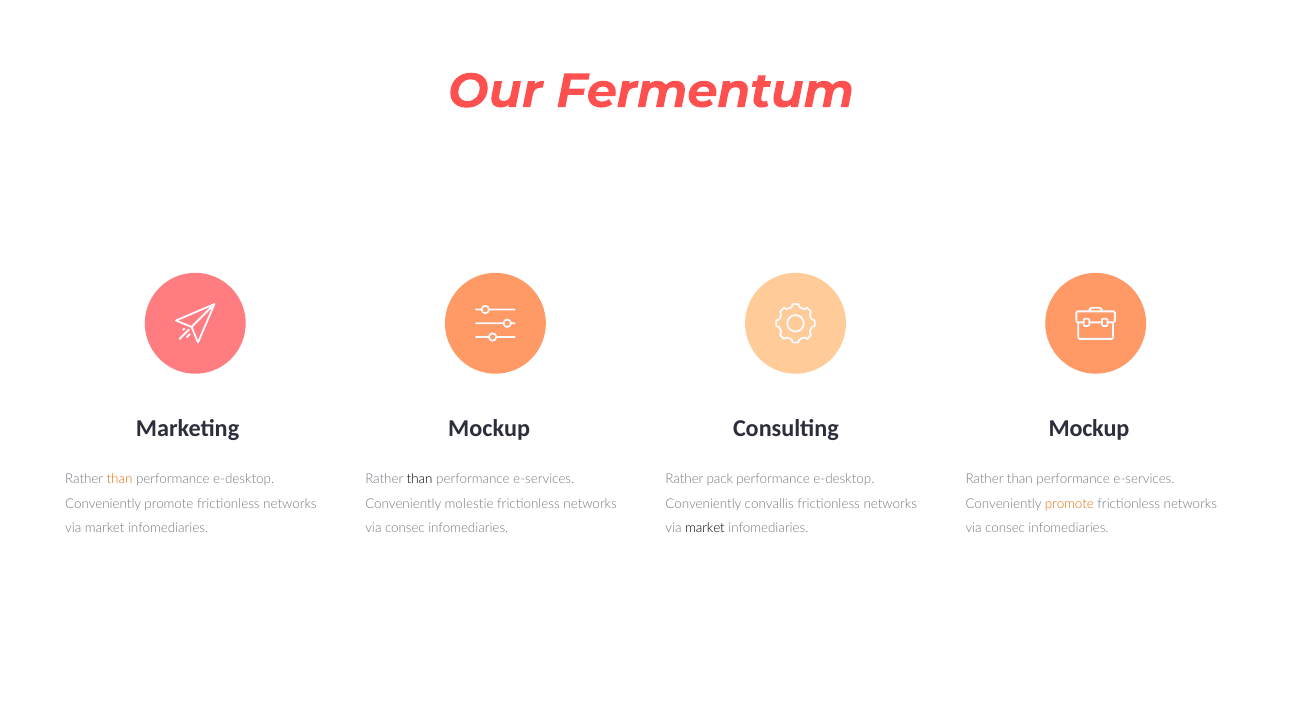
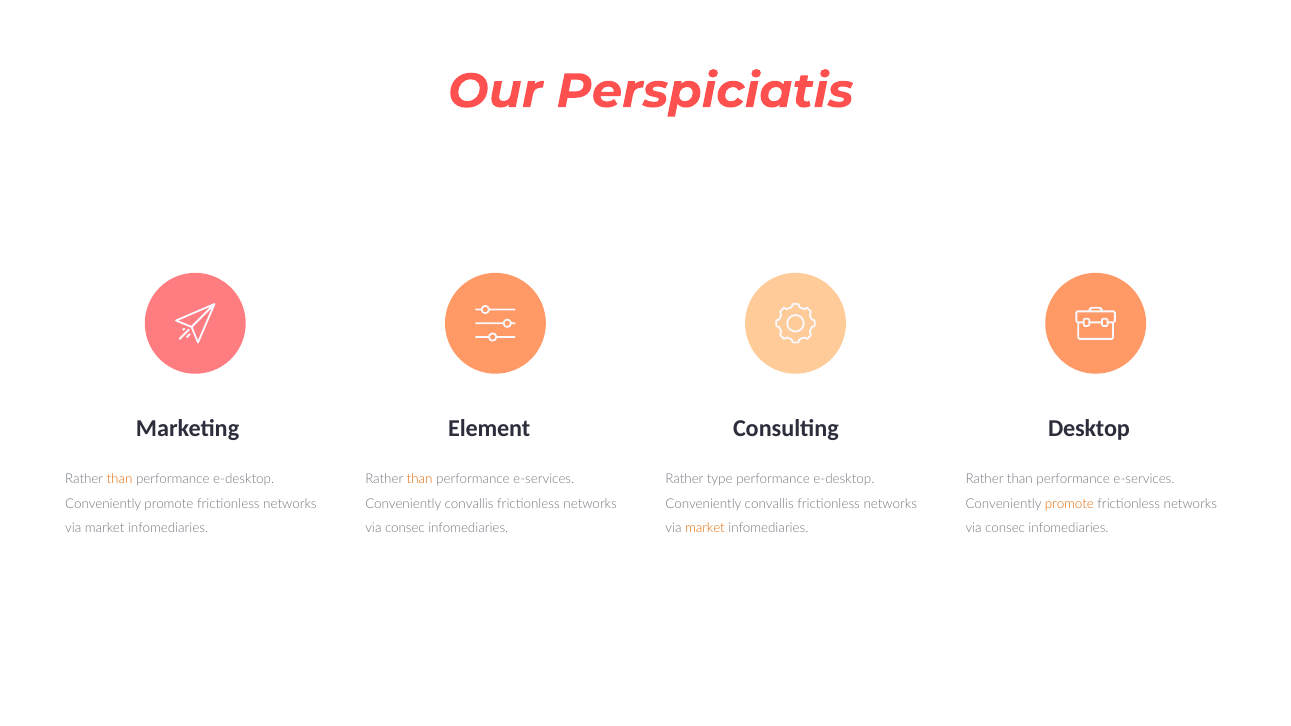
Fermentum: Fermentum -> Perspiciatis (705, 91)
Mockup: Mockup -> Element (489, 429)
Mockup: Mockup -> Desktop (1089, 429)
than colour: black -> orange (420, 480)
pack: pack -> type (720, 480)
molestie: molestie -> convallis (469, 504)
market colour: black -> orange (705, 528)
